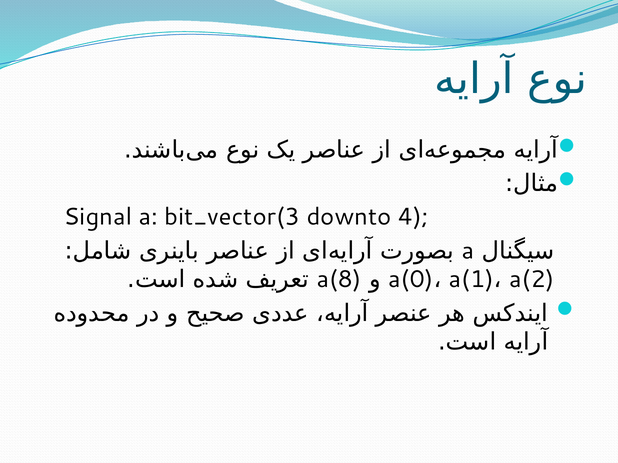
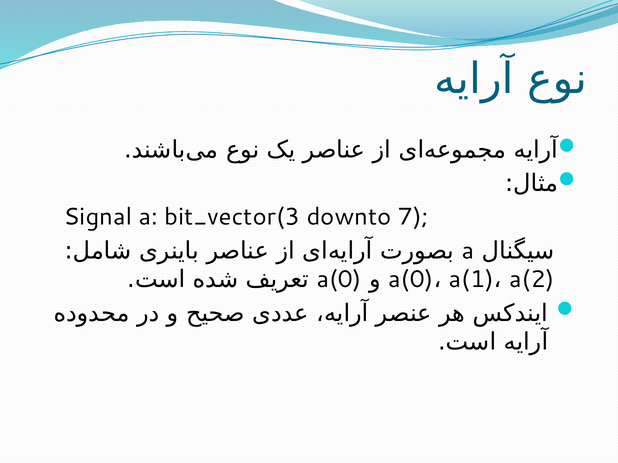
4: 4 -> 7 (413, 217)
a(8: a(8 -> a(0 (339, 280)
